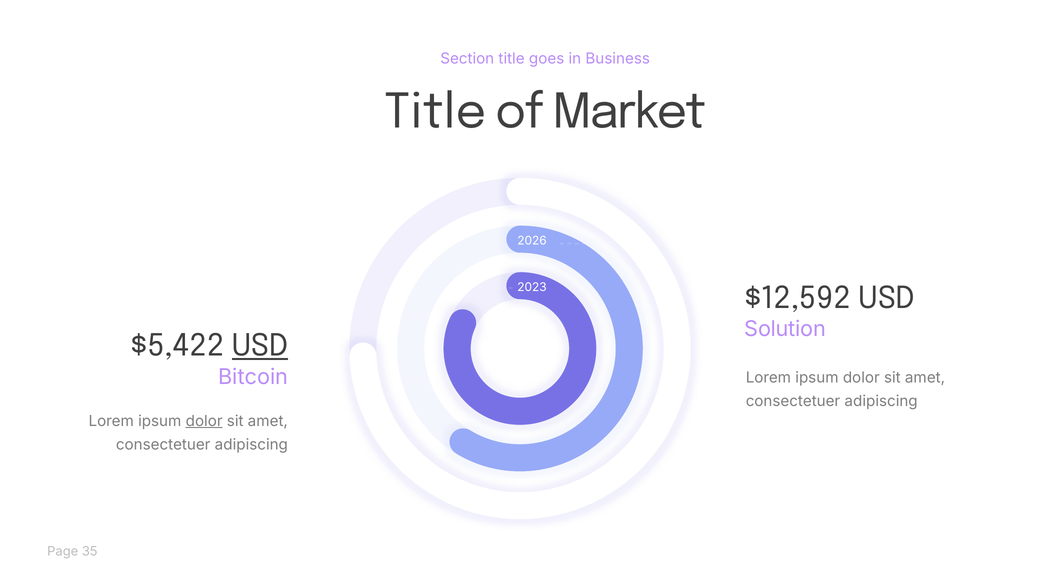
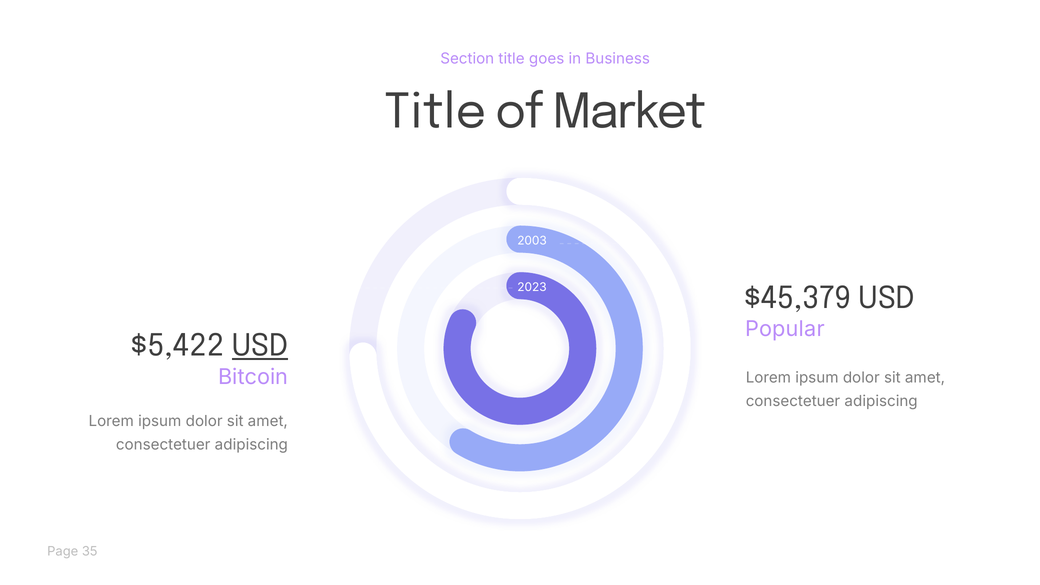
2026: 2026 -> 2003 (532, 241)
$12,592: $12,592 -> $45,379 (798, 298)
Solution: Solution -> Popular (785, 329)
dolor underline: present -> none (204, 421)
